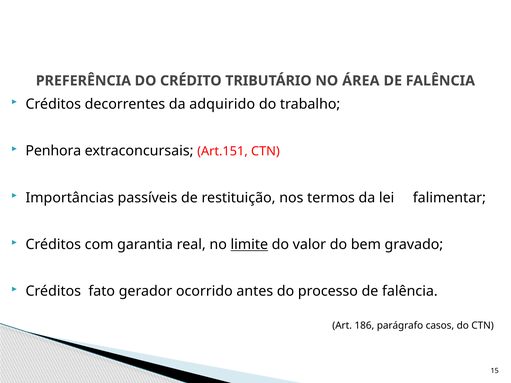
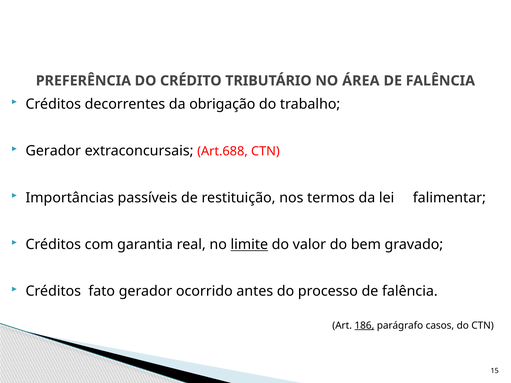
adquirido: adquirido -> obrigação (222, 104)
Penhora: Penhora -> Gerador (53, 151)
Art.151: Art.151 -> Art.688 (222, 151)
186 underline: none -> present (364, 326)
